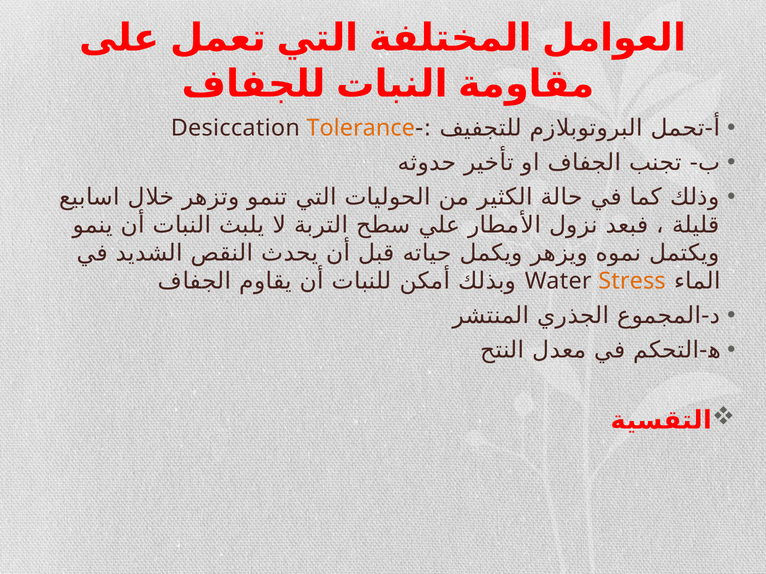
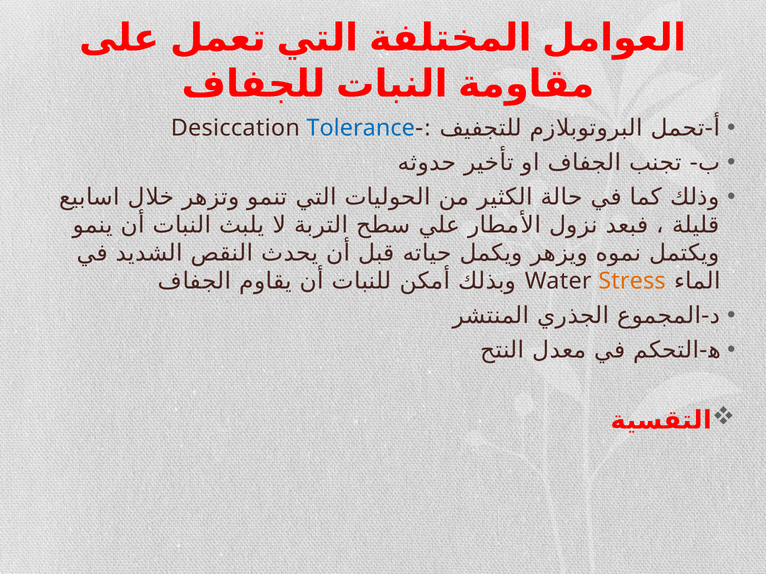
Tolerance colour: orange -> blue (361, 128)
